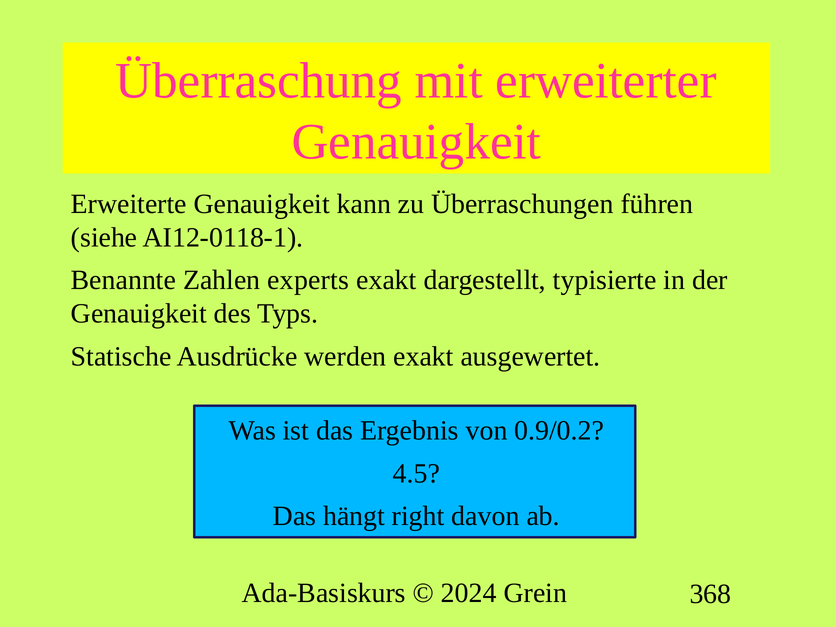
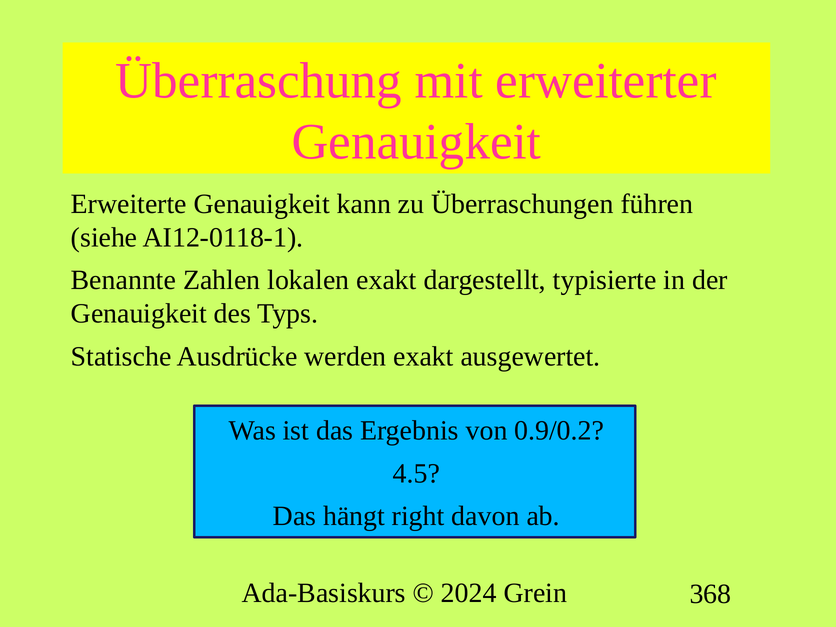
experts: experts -> lokalen (308, 280)
